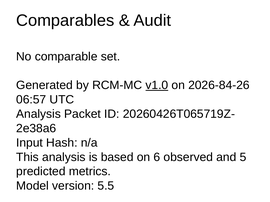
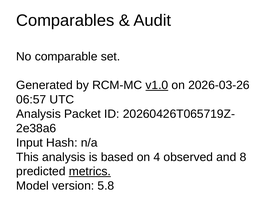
2026-84-26: 2026-84-26 -> 2026-03-26 (219, 85)
6: 6 -> 4 (157, 157)
5: 5 -> 8 (243, 157)
metrics underline: none -> present (90, 172)
5.5: 5.5 -> 5.8 (106, 186)
